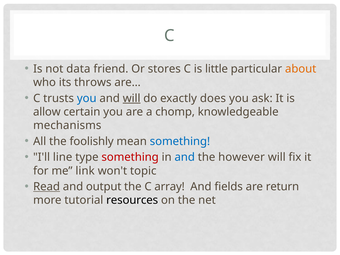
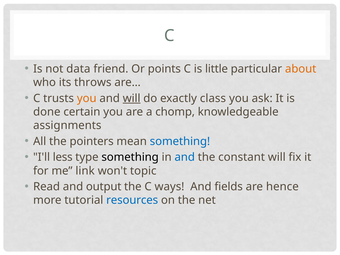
stores: stores -> points (164, 69)
you colour: blue -> orange (87, 98)
does: does -> class (213, 98)
allow: allow -> done (47, 112)
mechanisms: mechanisms -> assignments (67, 125)
foolishly: foolishly -> pointers (92, 141)
line: line -> less (63, 157)
something colour: red -> black (130, 157)
however: however -> constant (242, 157)
Read underline: present -> none (47, 187)
array: array -> ways (169, 187)
return: return -> hence (282, 187)
resources colour: black -> blue (132, 200)
